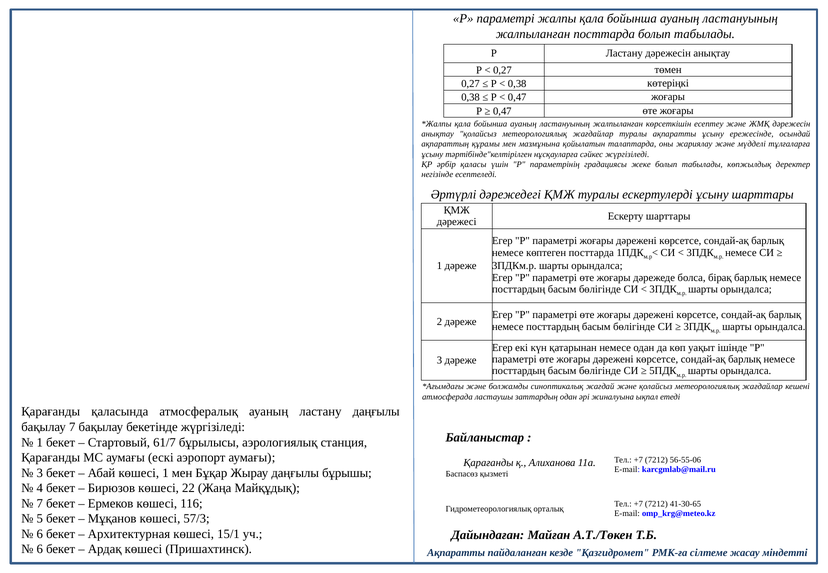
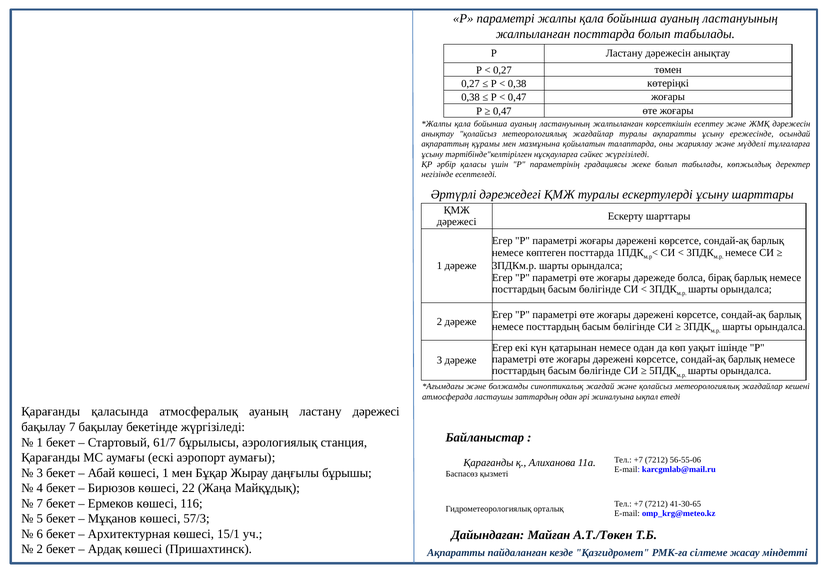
ластану даңғылы: даңғылы -> дәрежесі (376, 412)
6: 6 -> 2 (40, 549)
